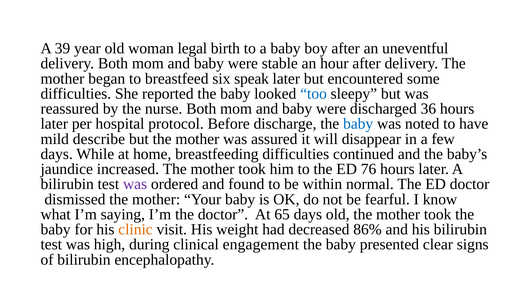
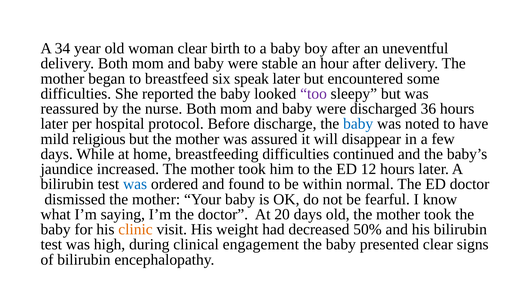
39: 39 -> 34 (62, 48)
woman legal: legal -> clear (192, 48)
too colour: blue -> purple (314, 94)
describe: describe -> religious (99, 139)
76: 76 -> 12 (369, 169)
was colour: purple -> blue (135, 184)
65: 65 -> 20 (282, 215)
86%: 86% -> 50% (368, 230)
